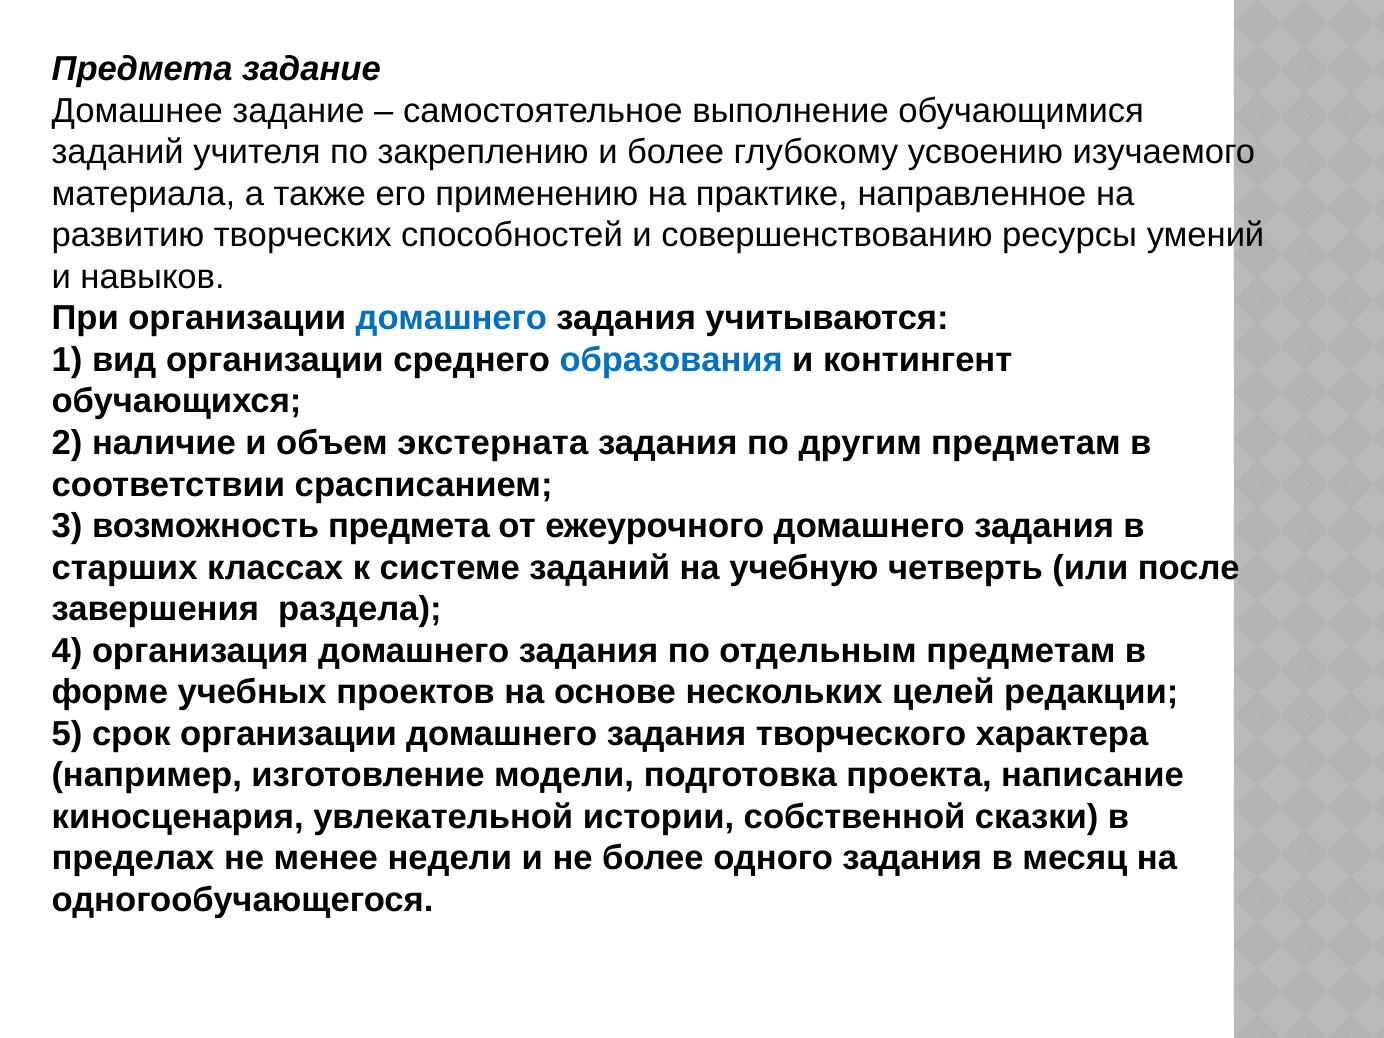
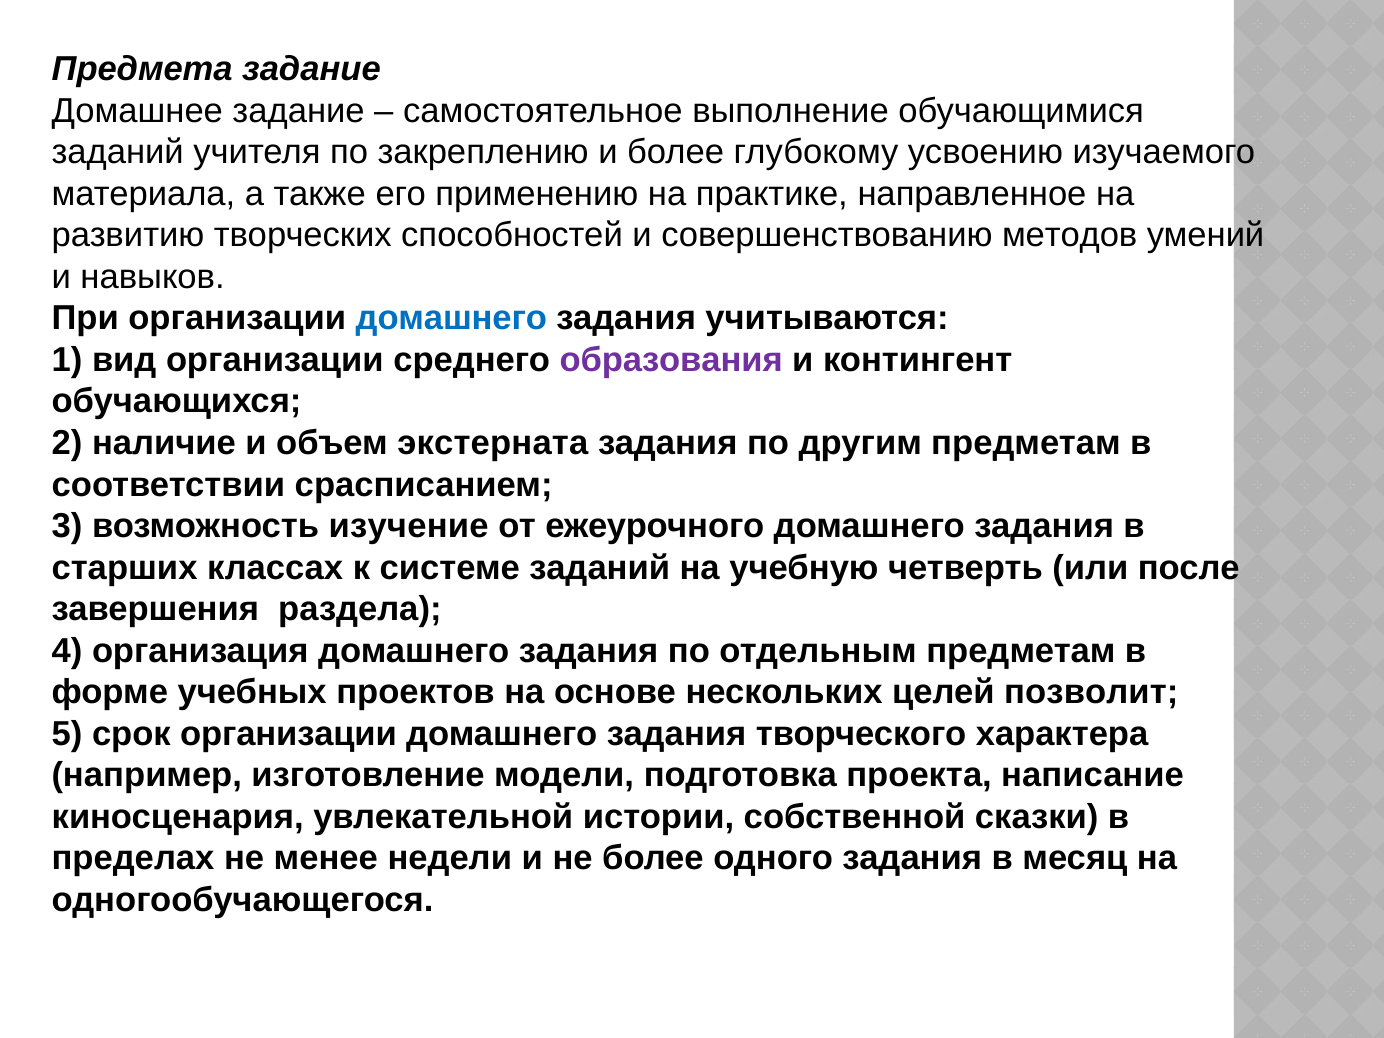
ресурсы: ресурсы -> методов (1070, 235)
образования colour: blue -> purple (671, 360)
возможность предмета: предмета -> изучение (409, 526)
редакции: редакции -> позволит (1091, 692)
